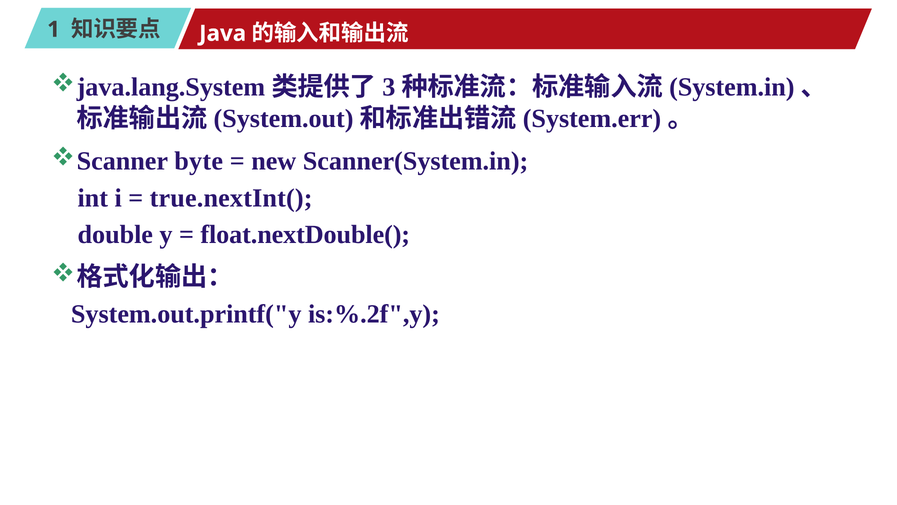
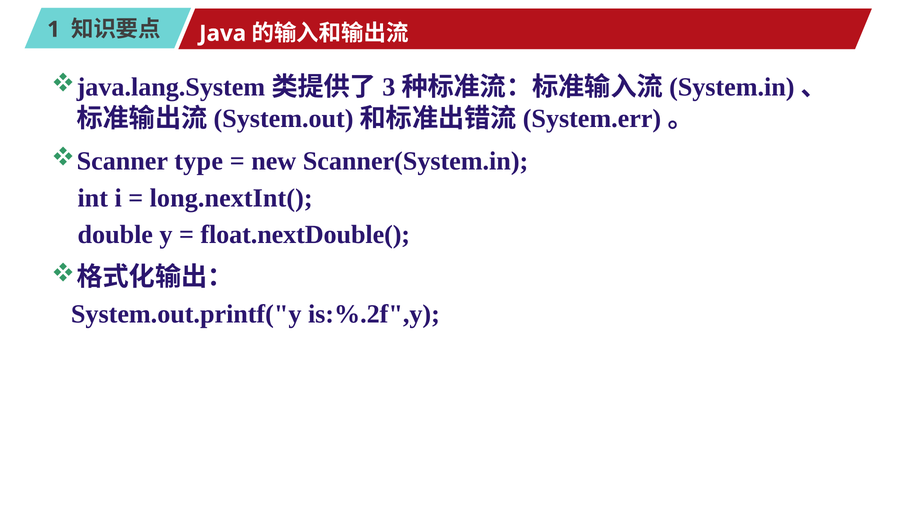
byte: byte -> type (199, 161)
true.nextInt(: true.nextInt( -> long.nextInt( (231, 198)
